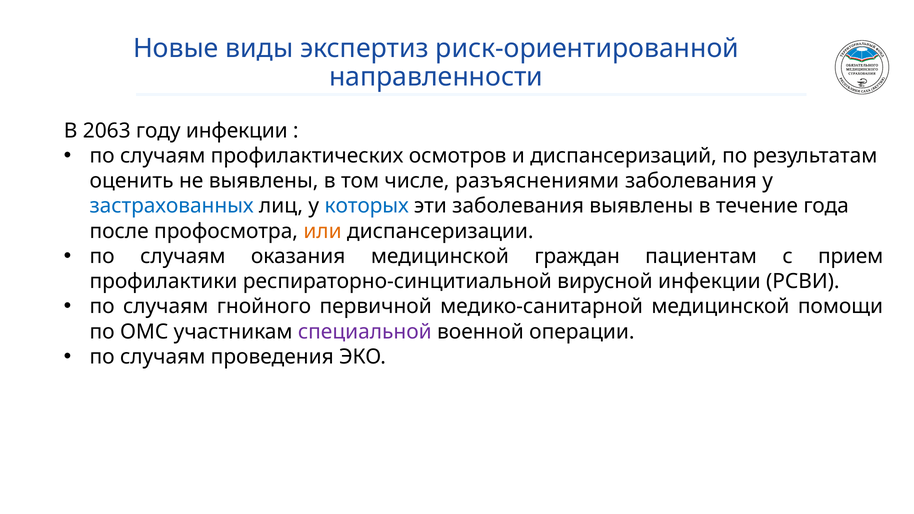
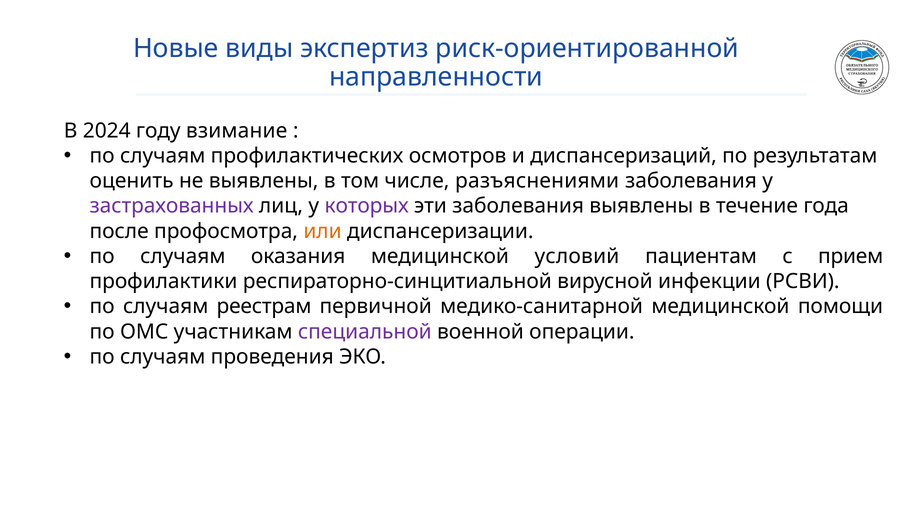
2063: 2063 -> 2024 (107, 131)
году инфекции: инфекции -> взимание (237, 131)
застрахованных colour: blue -> purple (172, 206)
которых colour: blue -> purple (367, 206)
граждан: граждан -> условий (577, 256)
гнойного: гнойного -> реестрам (264, 307)
